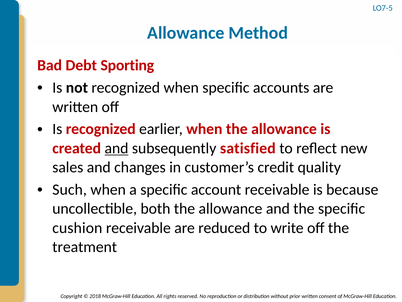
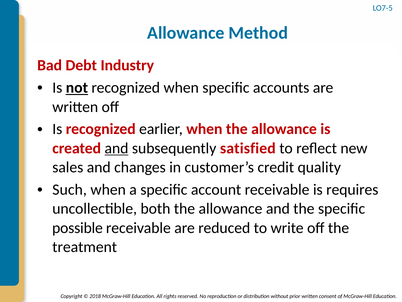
Sporting: Sporting -> Industry (127, 65)
not underline: none -> present (77, 88)
because: because -> requires (352, 189)
cushion: cushion -> possible (77, 228)
